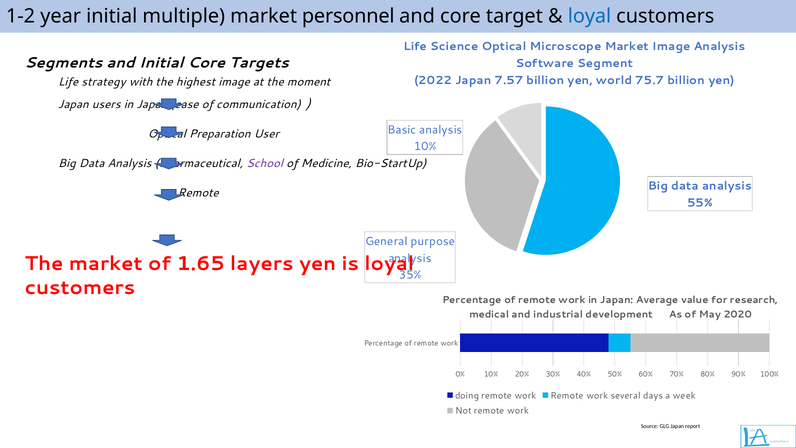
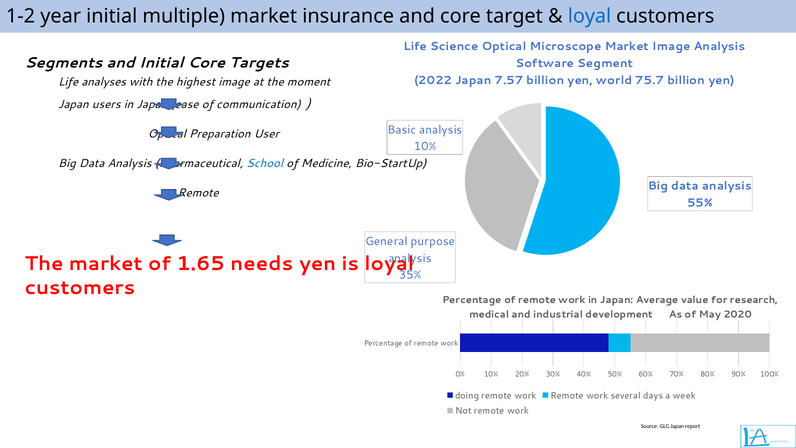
personnel: personnel -> insurance (348, 16)
strategy: strategy -> analyses (104, 82)
School colour: purple -> blue (265, 163)
layers: layers -> needs (262, 263)
